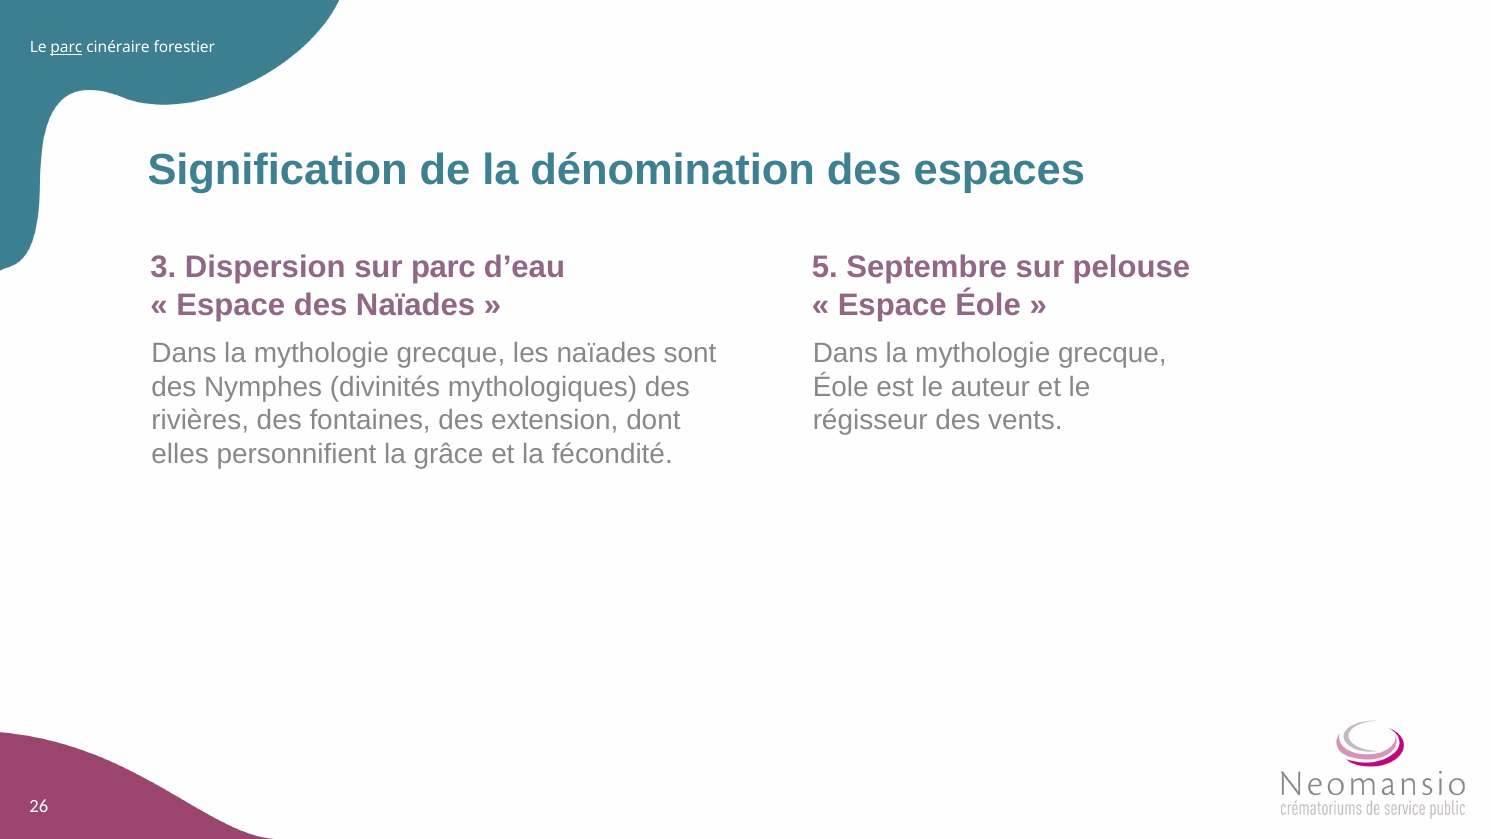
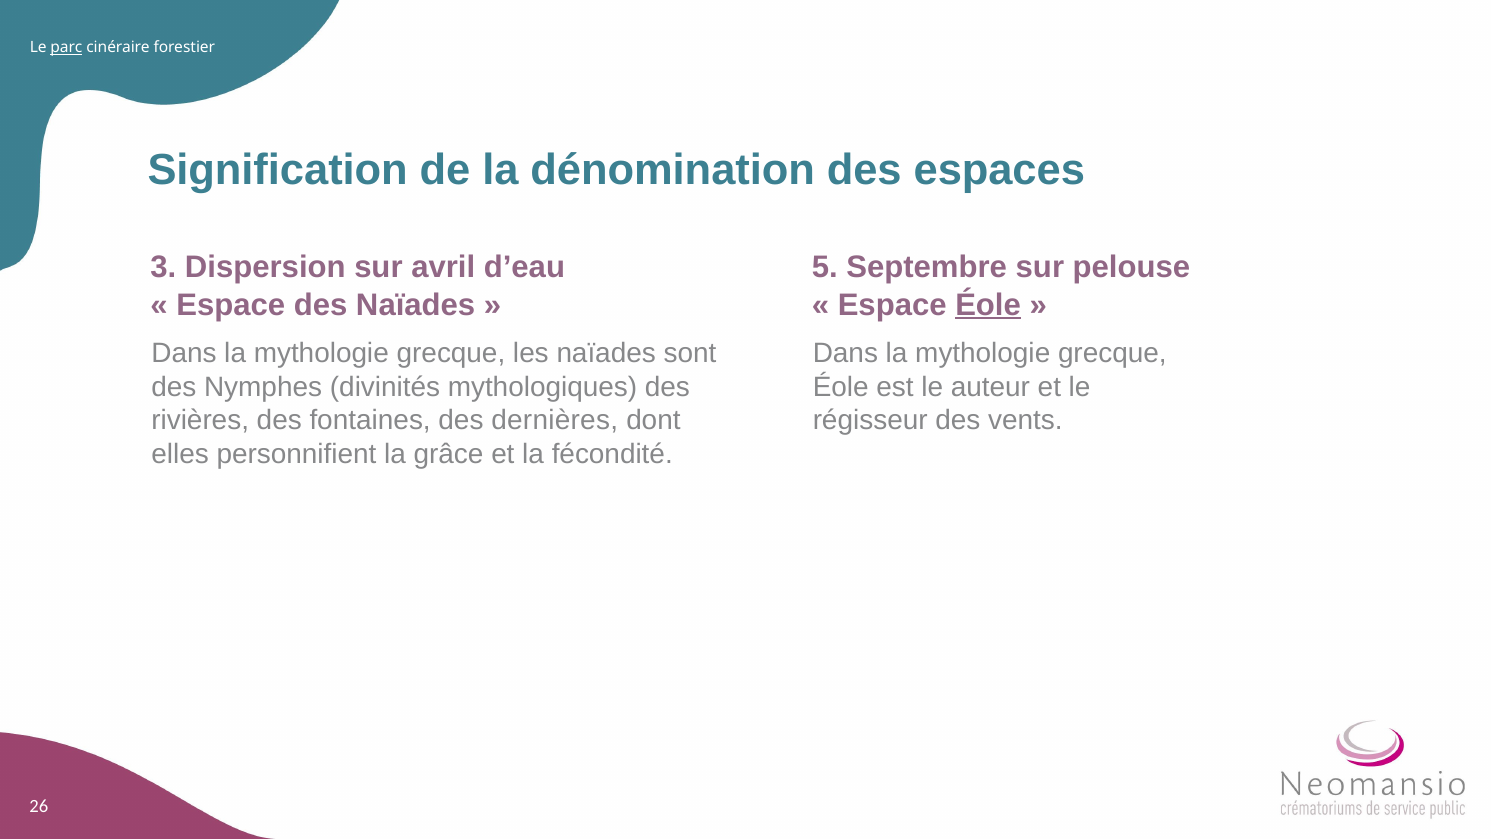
sur parc: parc -> avril (443, 268)
Éole underline: none -> present (988, 305)
extension: extension -> dernières (555, 420)
